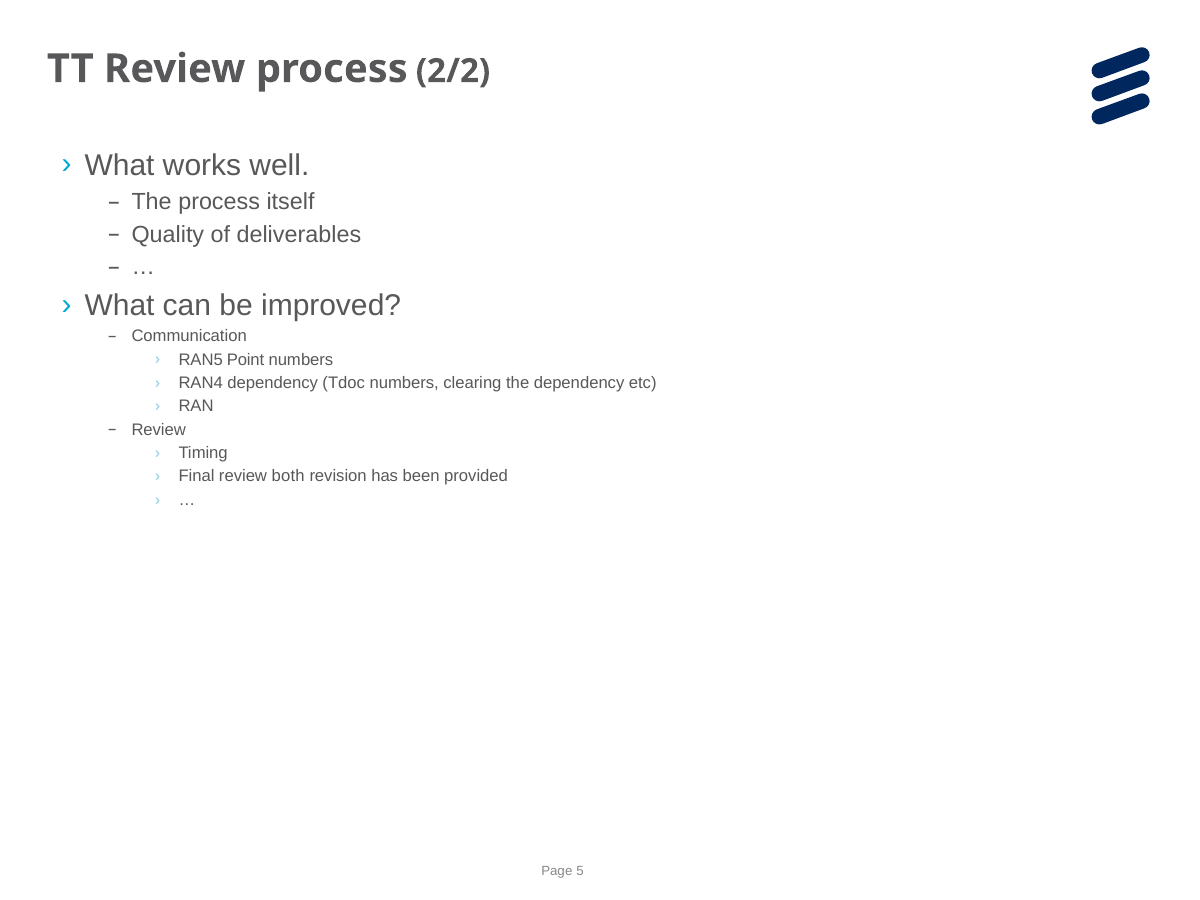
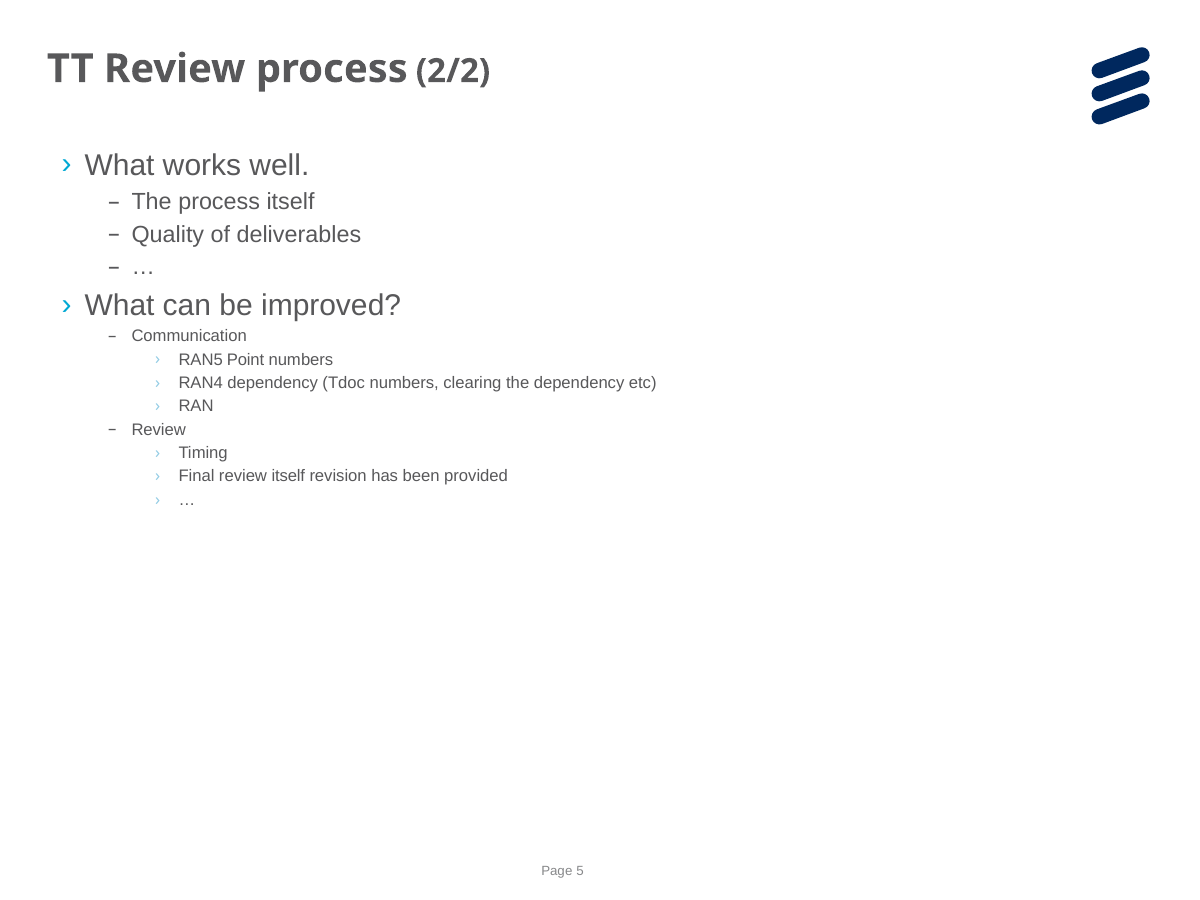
review both: both -> itself (288, 476)
